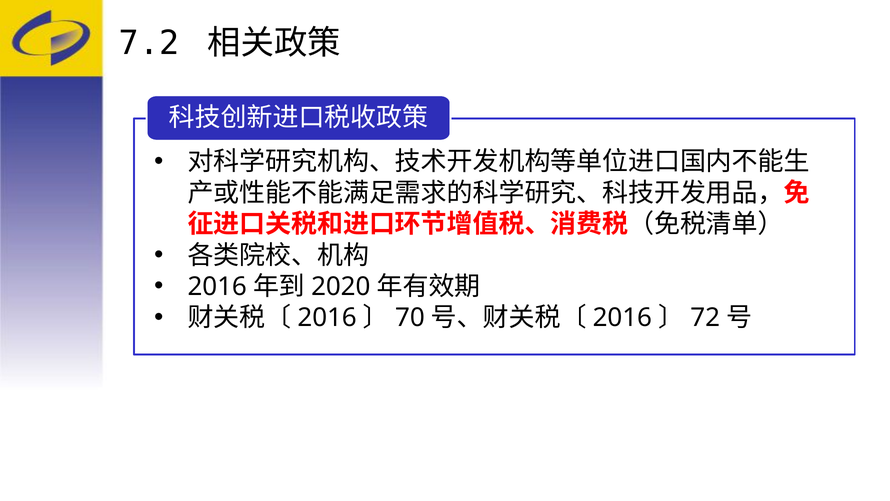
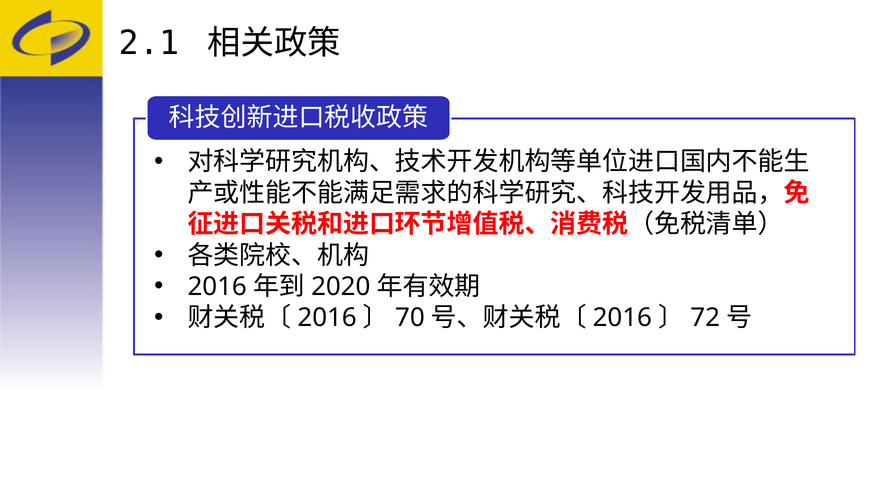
7.2: 7.2 -> 2.1 (149, 43)
